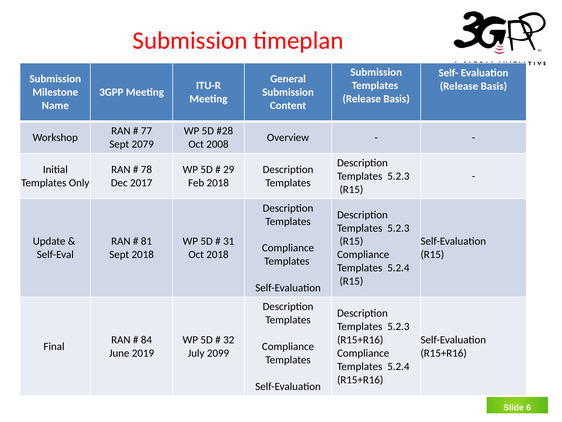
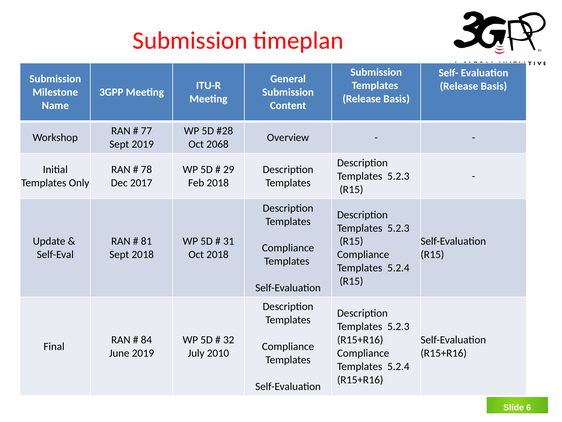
Sept 2079: 2079 -> 2019 (143, 144)
2008: 2008 -> 2068 (217, 144)
2099: 2099 -> 2010 (218, 353)
